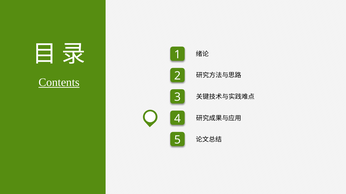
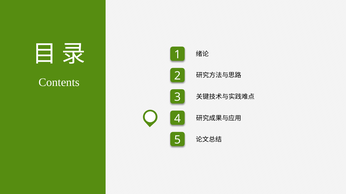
Contents underline: present -> none (59, 83)
